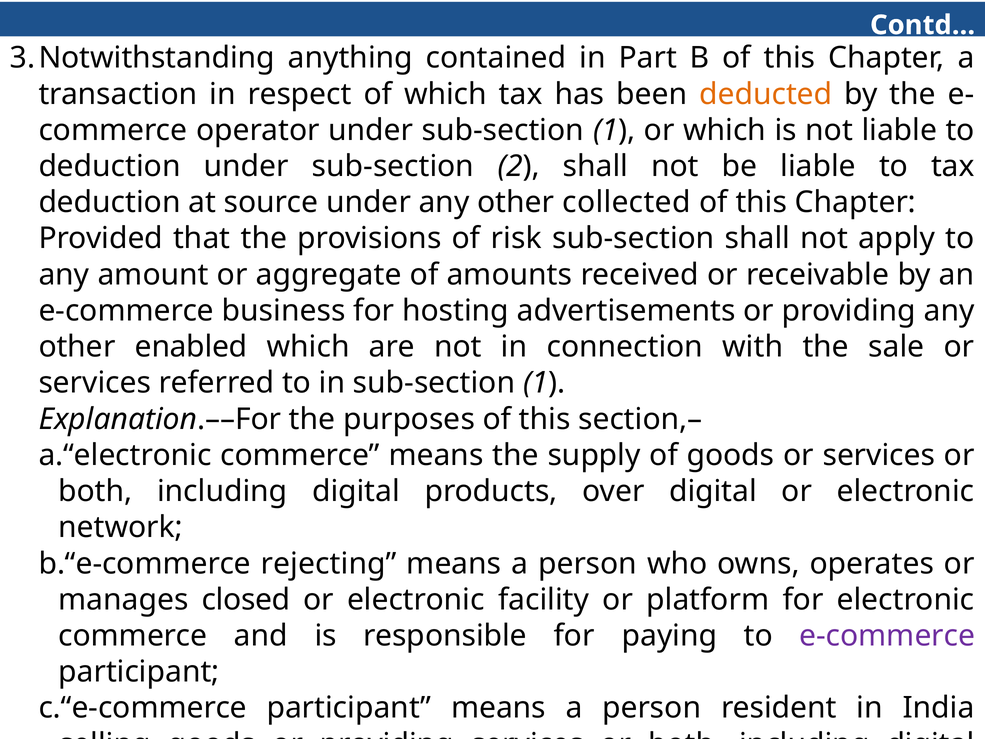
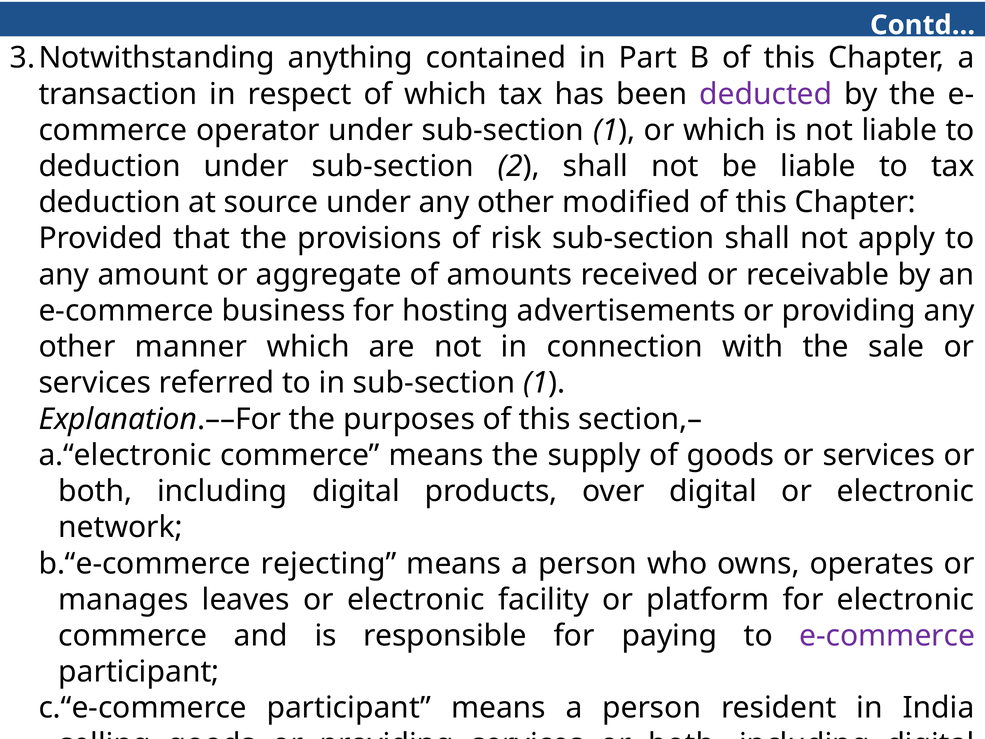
deducted colour: orange -> purple (766, 94)
collected: collected -> modified (627, 202)
enabled: enabled -> manner (191, 347)
closed: closed -> leaves (246, 599)
